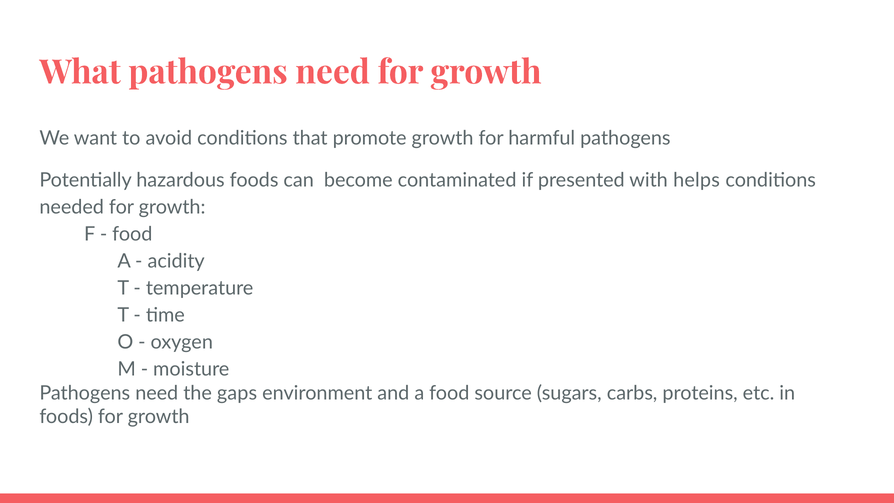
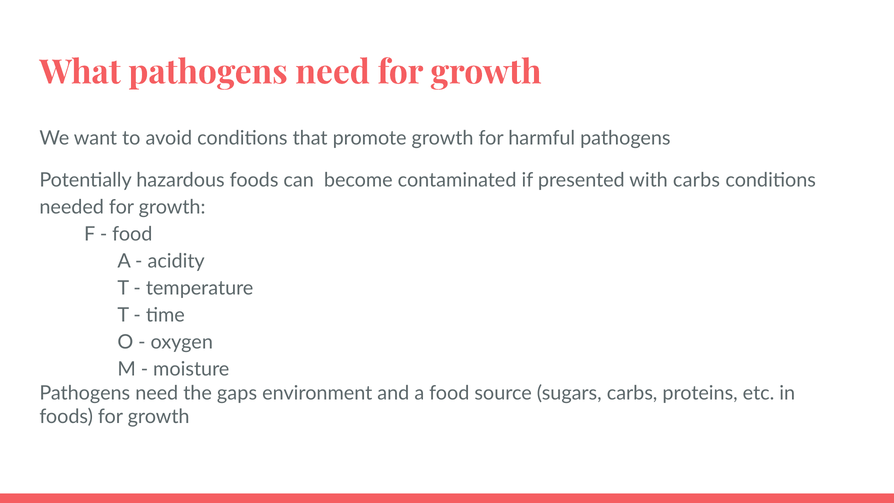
with helps: helps -> carbs (697, 180)
